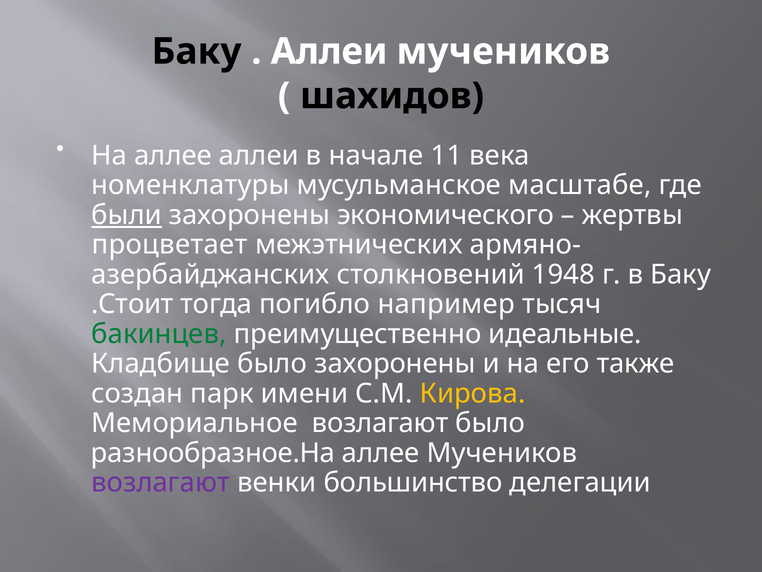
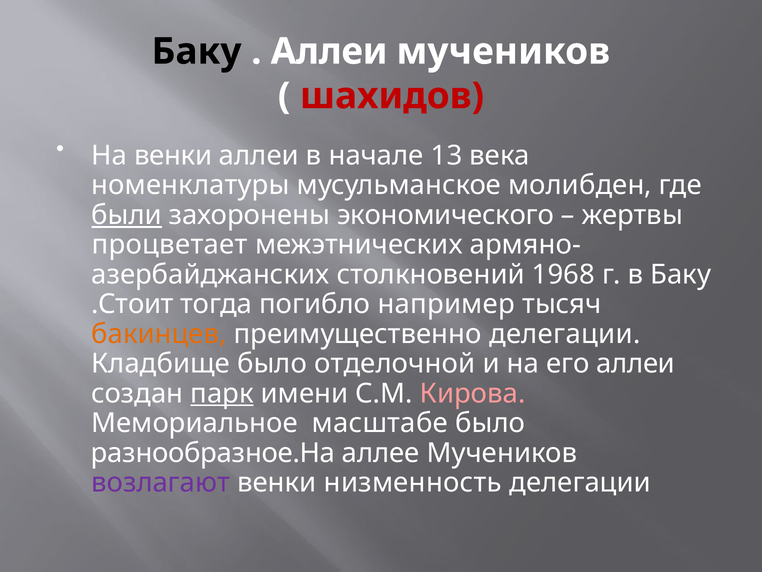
шахидов colour: black -> red (392, 96)
На аллее: аллее -> венки (173, 156)
11: 11 -> 13 (447, 156)
масштабе: масштабе -> молибден (580, 185)
1948: 1948 -> 1968 (563, 274)
бакинцев colour: green -> orange (159, 334)
преимущественно идеальные: идеальные -> делегации (565, 334)
было захоронены: захоронены -> отделочной (395, 363)
его также: также -> аллеи (636, 363)
парк underline: none -> present (222, 393)
Кирова colour: yellow -> pink (473, 393)
Мемориальное возлагают: возлагают -> масштабе (380, 423)
большинство: большинство -> низменность (413, 482)
